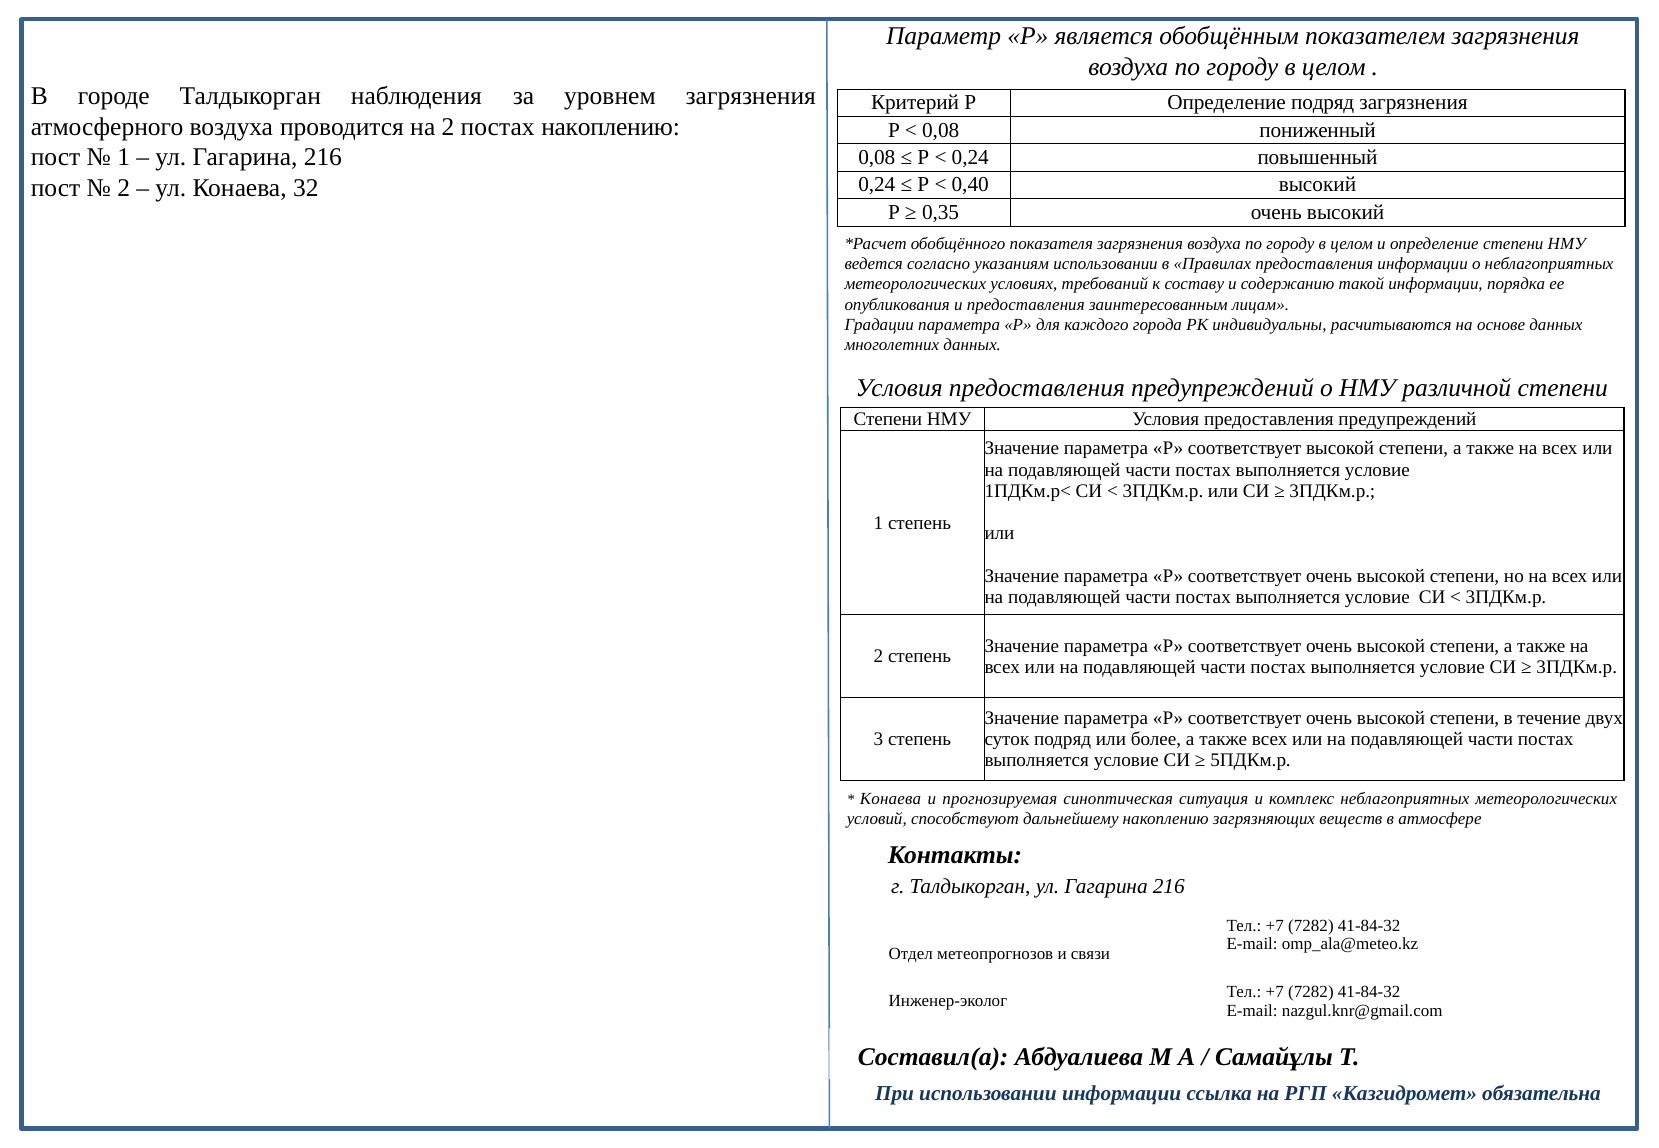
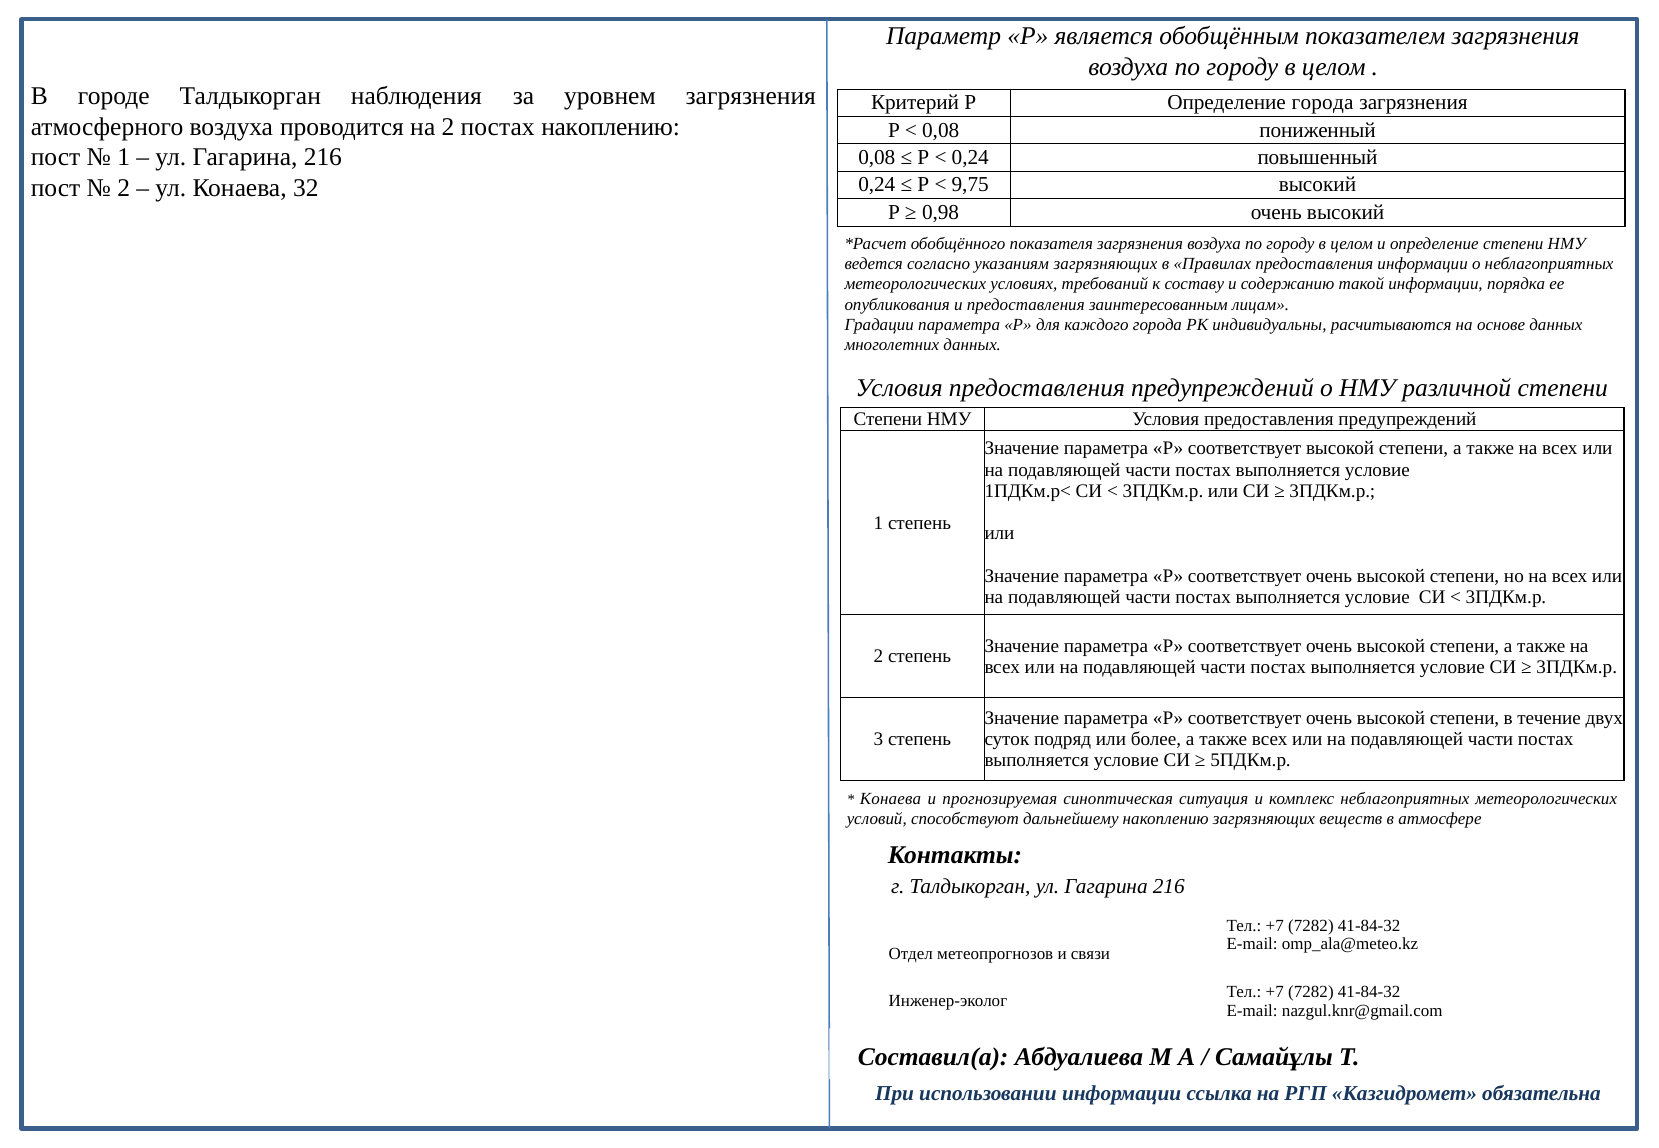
Определение подряд: подряд -> города (1323, 103)
0,40: 0,40 -> 9,75 (970, 185)
0,35: 0,35 -> 0,98 (941, 212)
указаниям использовании: использовании -> загрязняющих (1105, 264)
